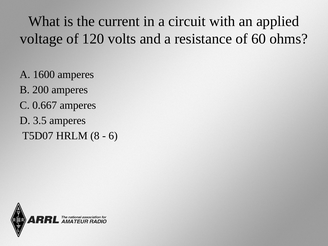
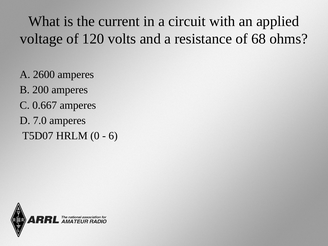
60: 60 -> 68 (259, 39)
1600: 1600 -> 2600 (44, 75)
3.5: 3.5 -> 7.0 (40, 120)
8: 8 -> 0 (95, 136)
